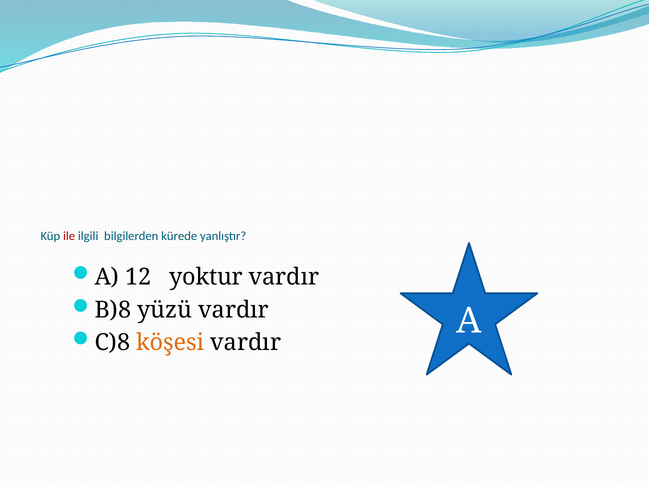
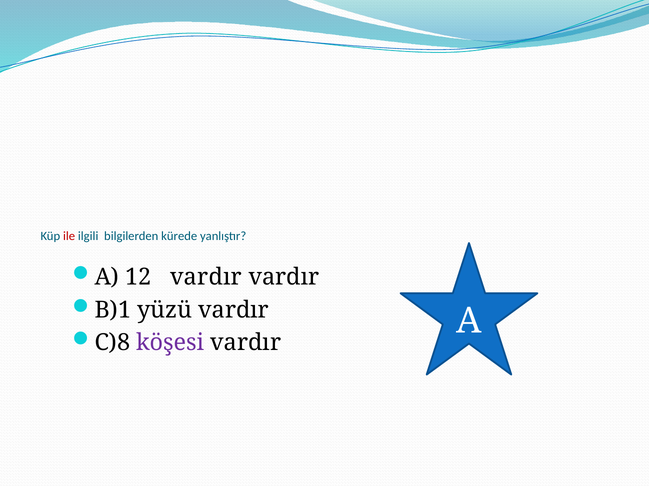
12 yoktur: yoktur -> vardır (206, 278)
B)8: B)8 -> B)1 (113, 310)
köşesi colour: orange -> purple (170, 343)
